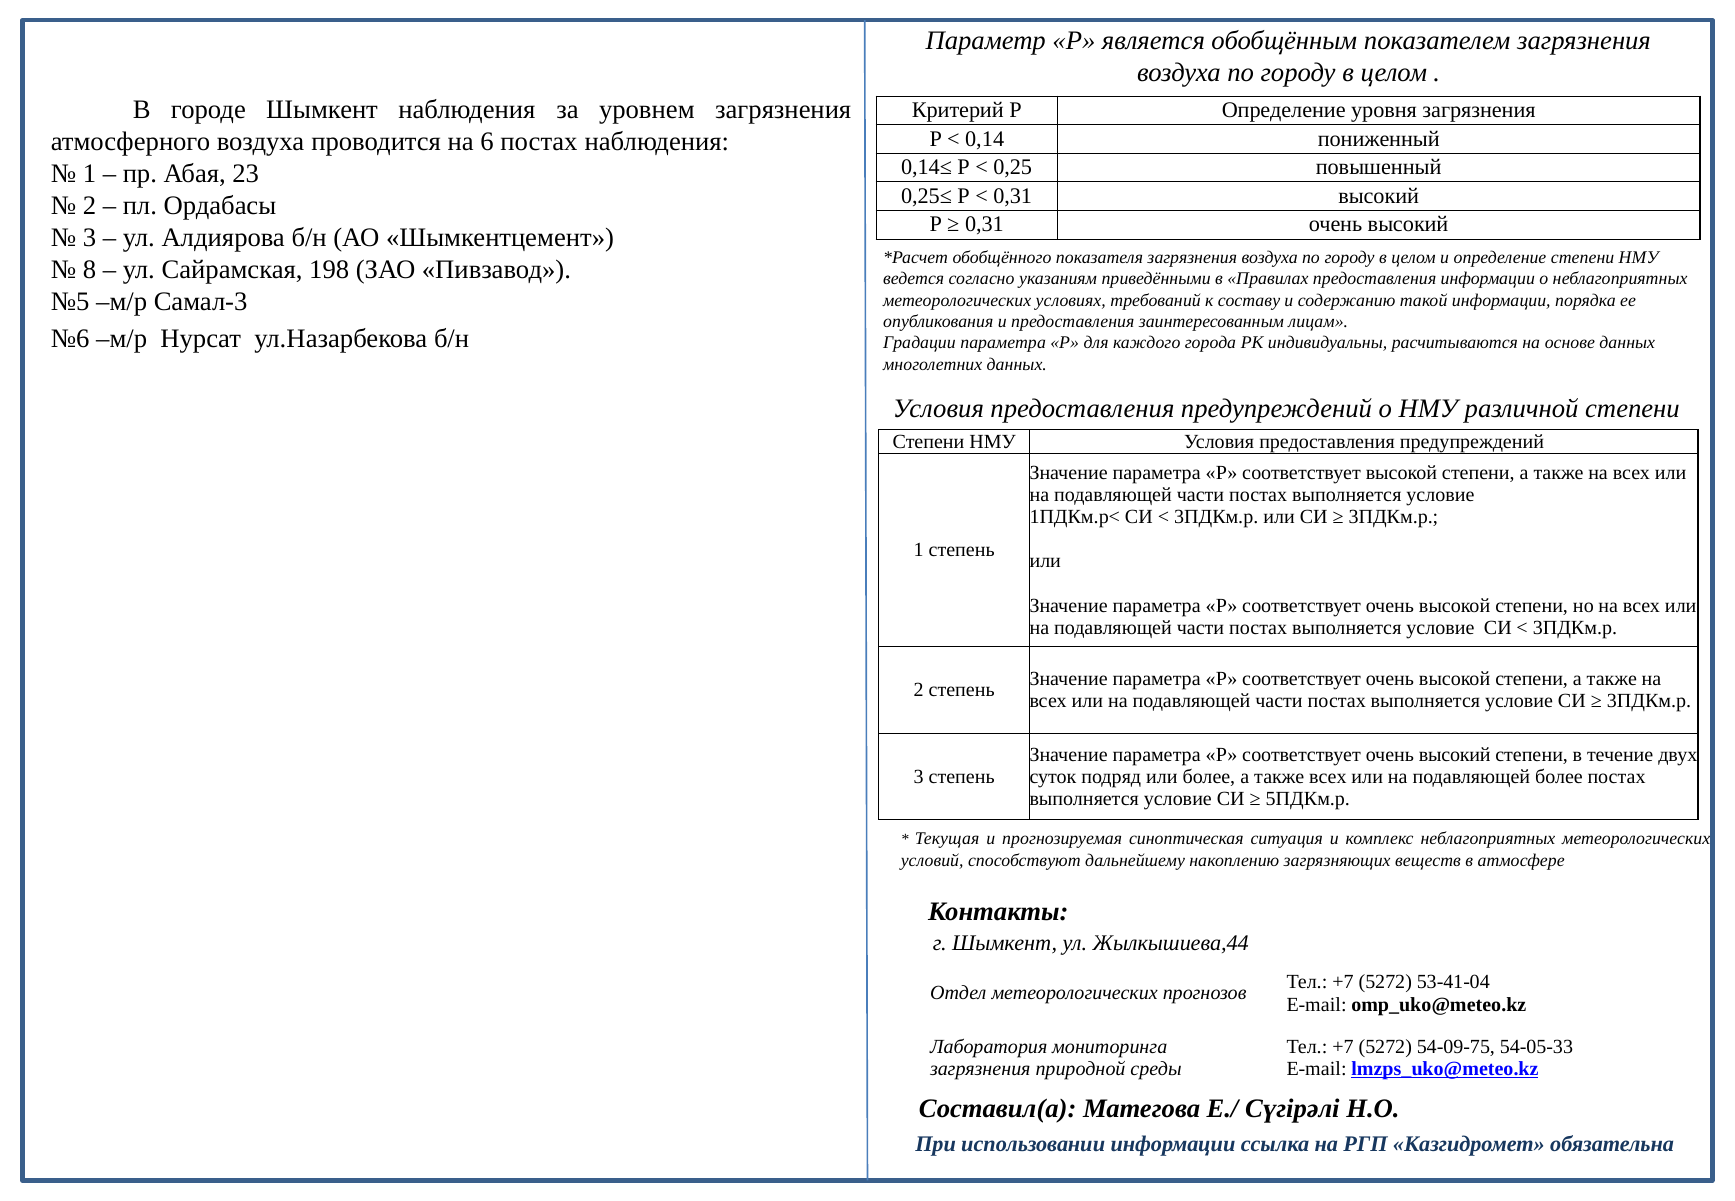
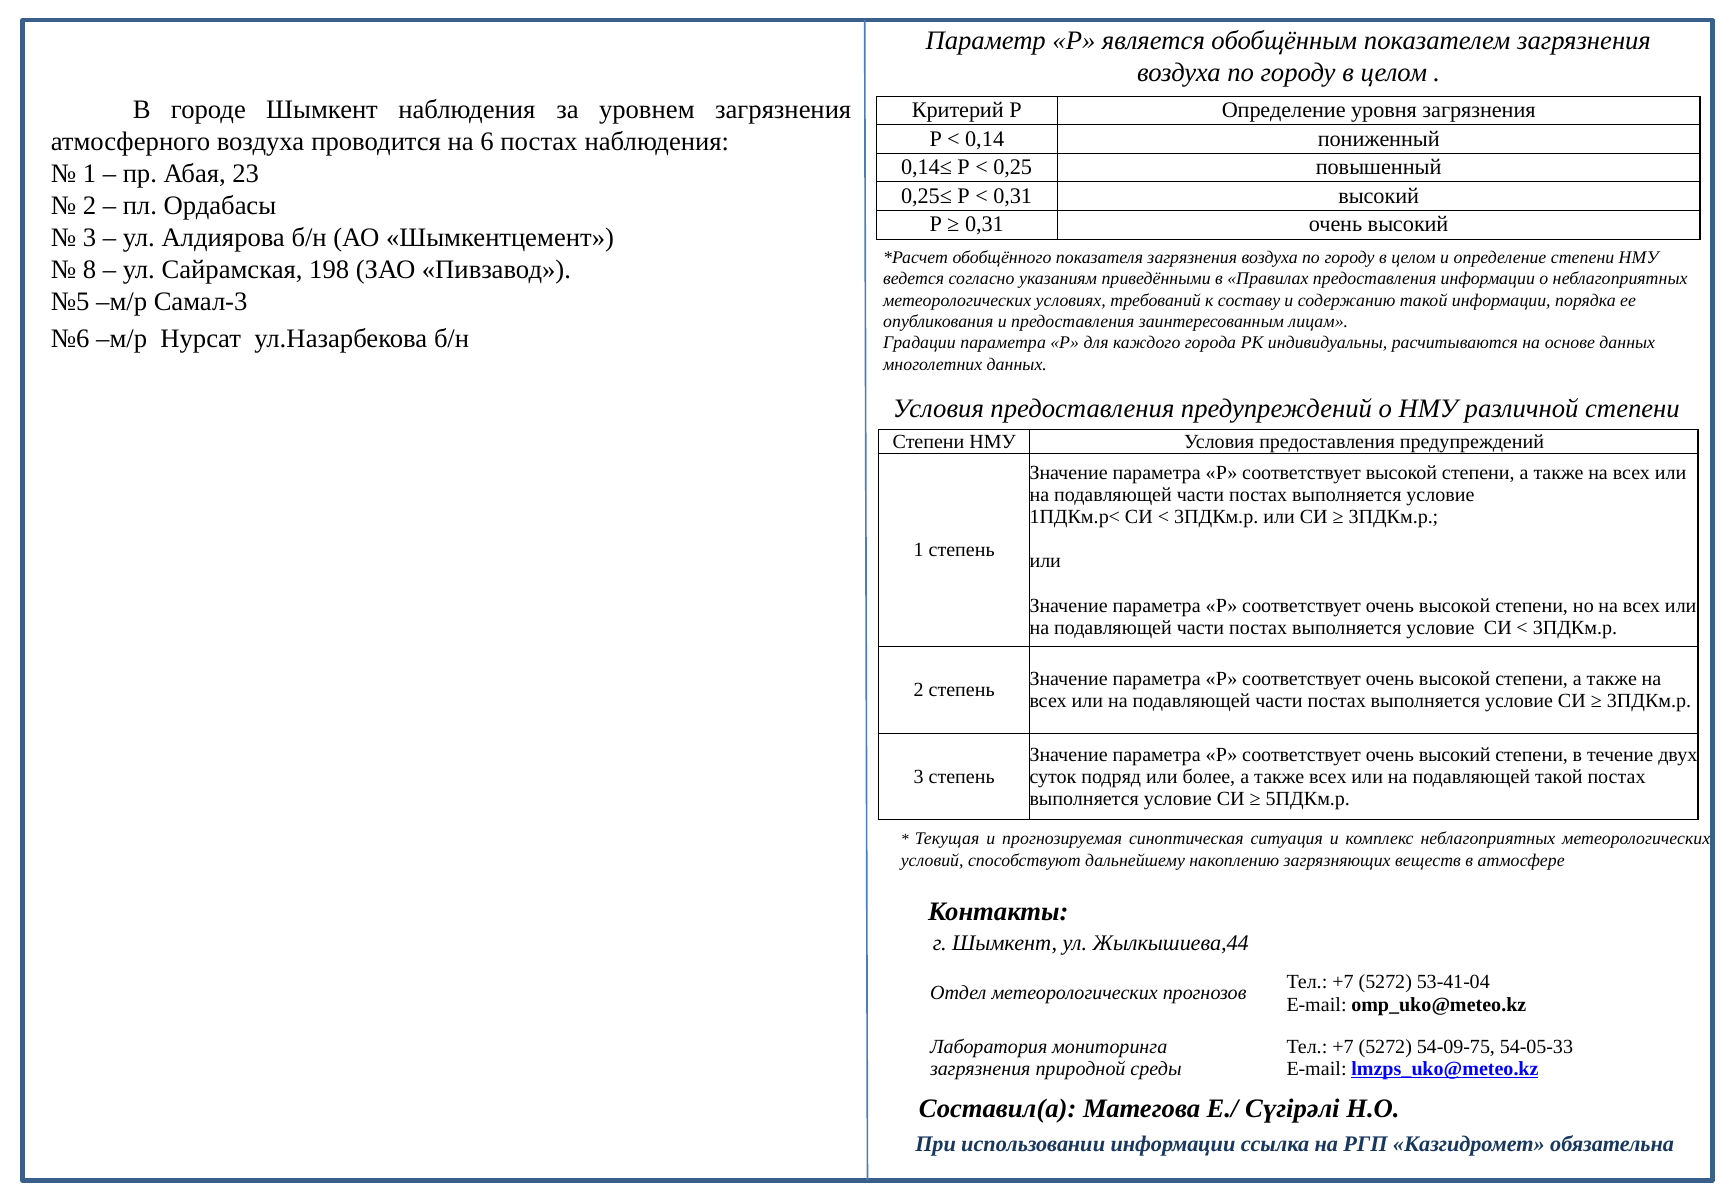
подавляющей более: более -> такой (1559, 777)
